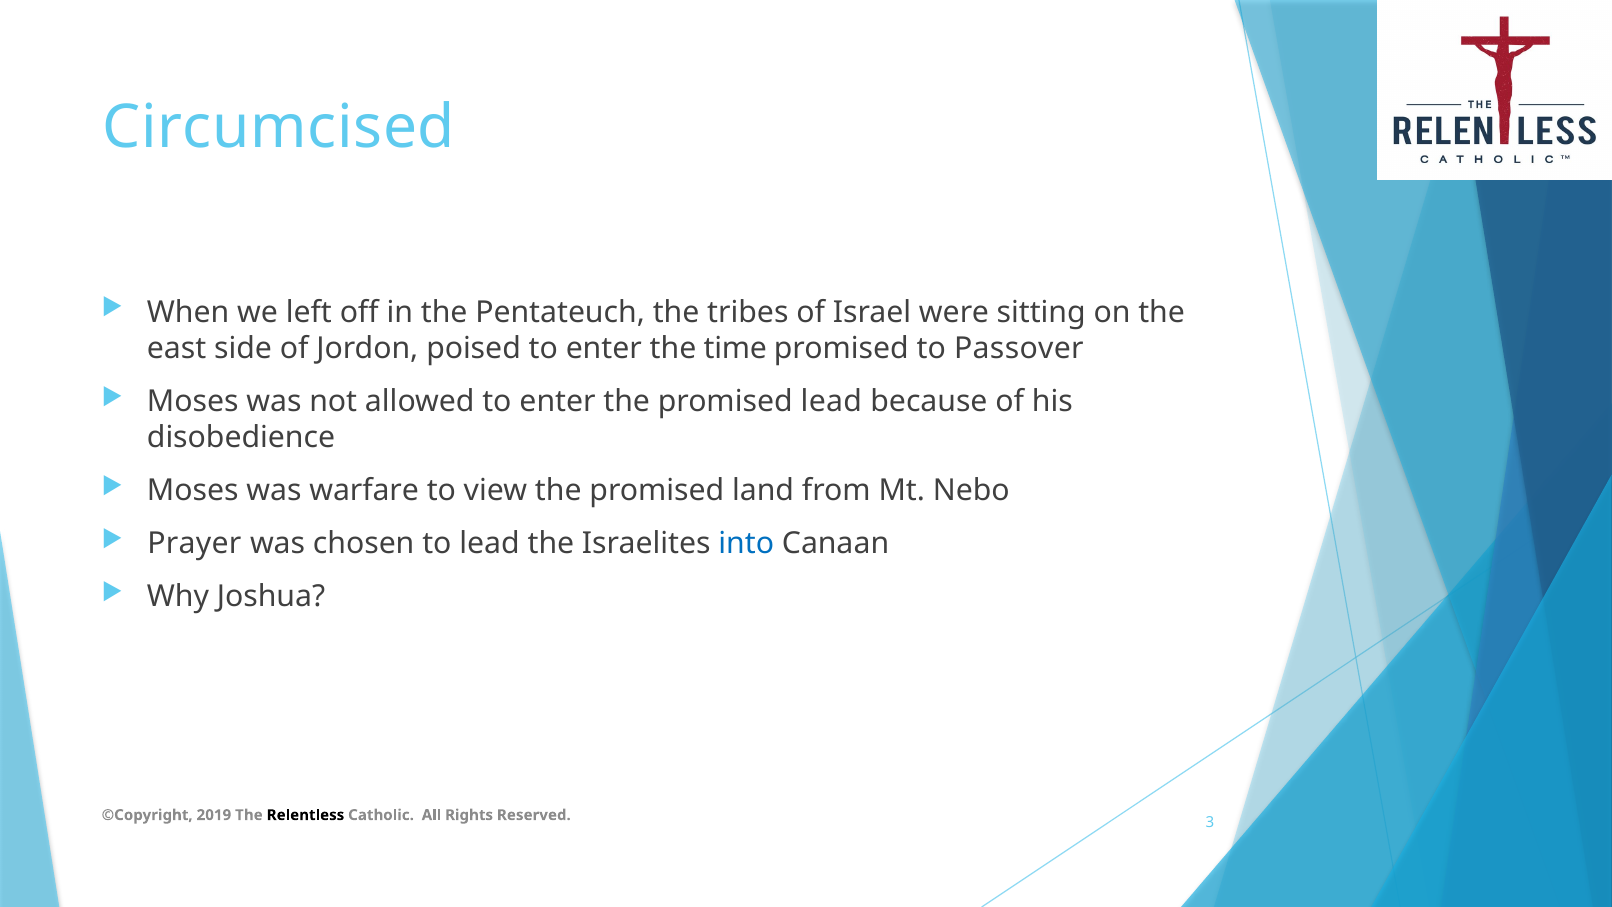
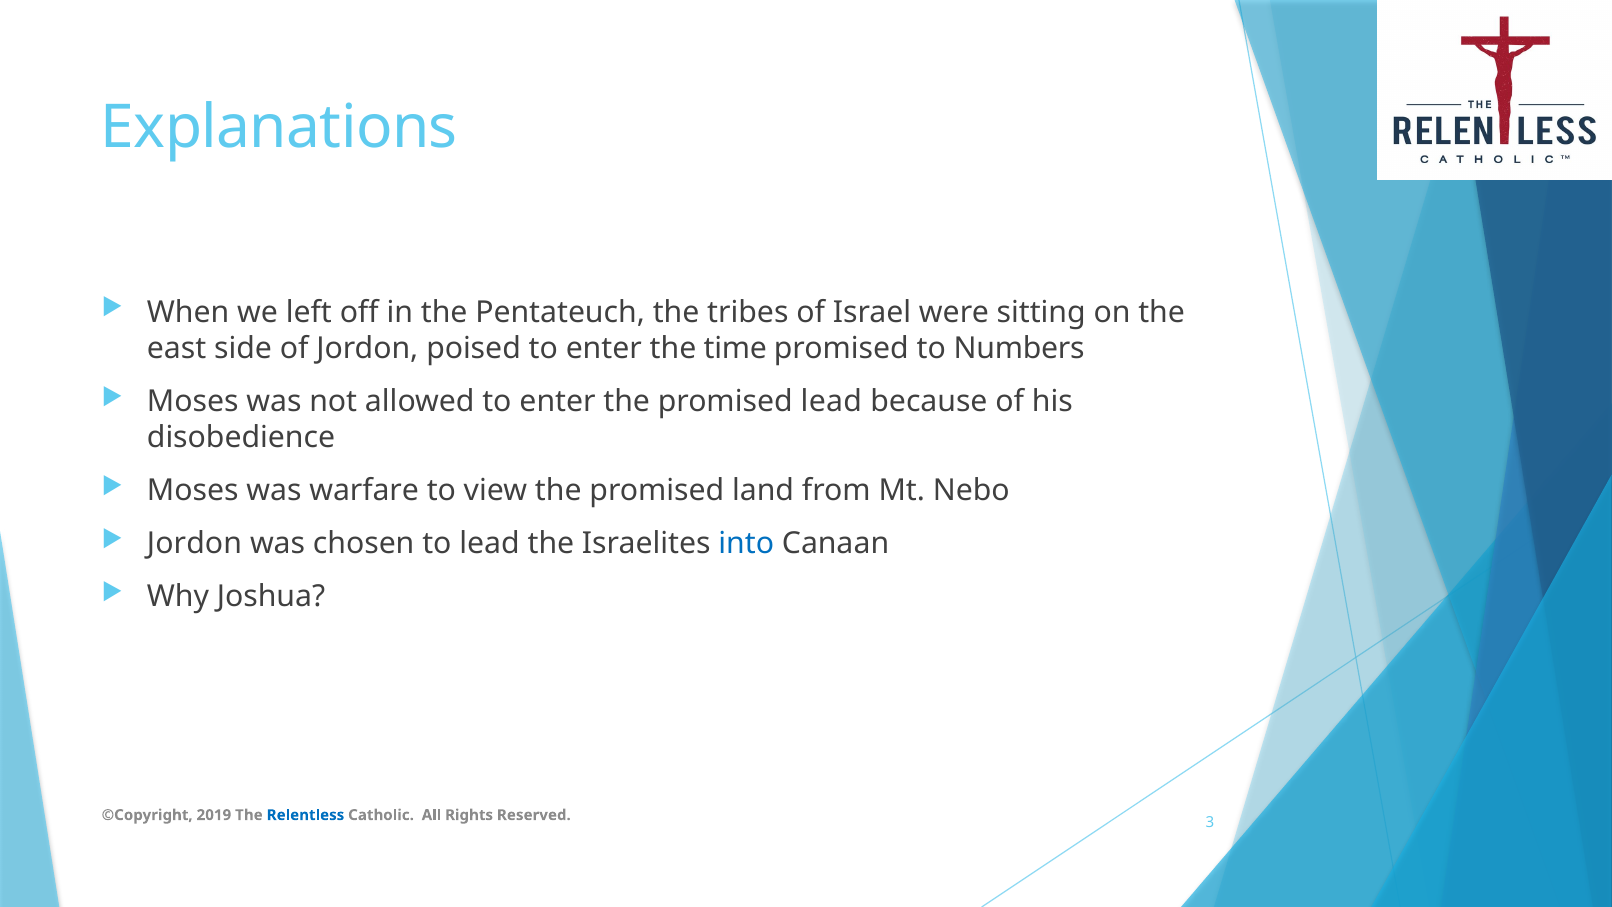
Circumcised: Circumcised -> Explanations (279, 127)
Passover: Passover -> Numbers (1019, 348)
Prayer: Prayer -> Jordon (194, 544)
Relentless colour: black -> blue (305, 815)
